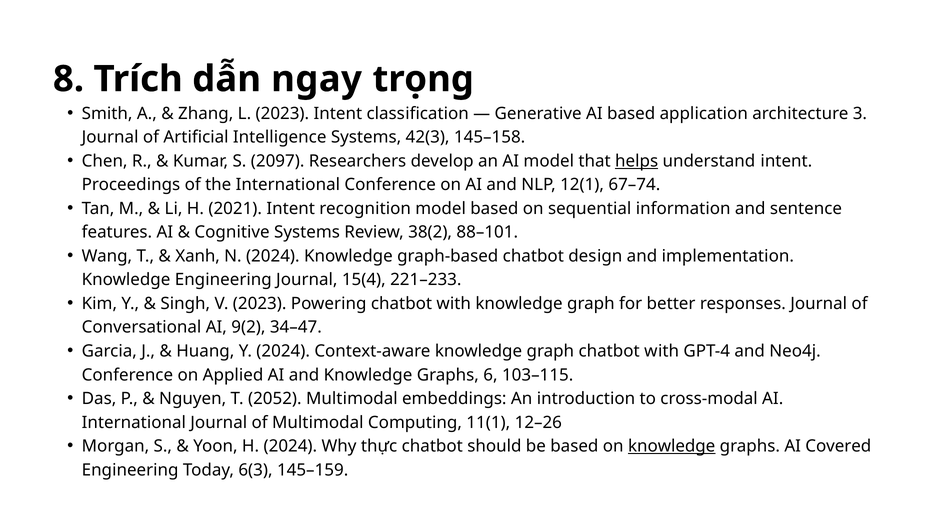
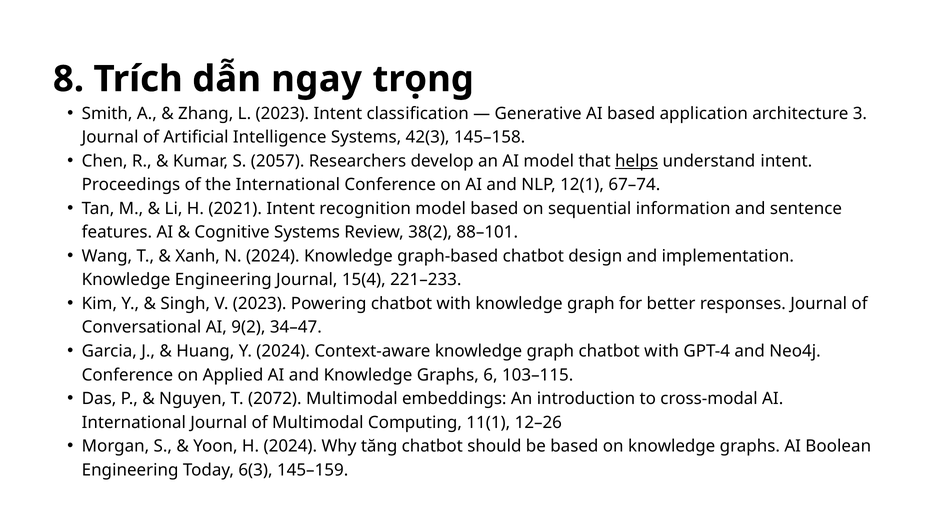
2097: 2097 -> 2057 (278, 161)
2052: 2052 -> 2072 (275, 398)
thực: thực -> tăng (379, 446)
knowledge underline: present -> none (672, 446)
Covered: Covered -> Boolean (838, 446)
